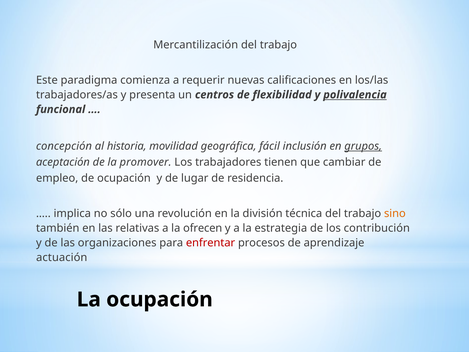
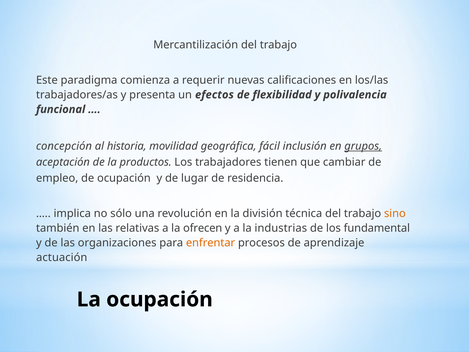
centros: centros -> efectos (214, 95)
polivalencia underline: present -> none (355, 95)
promover: promover -> productos (146, 162)
estrategia: estrategia -> industrias (281, 228)
contribución: contribución -> fundamental (377, 228)
enfrentar colour: red -> orange (211, 243)
